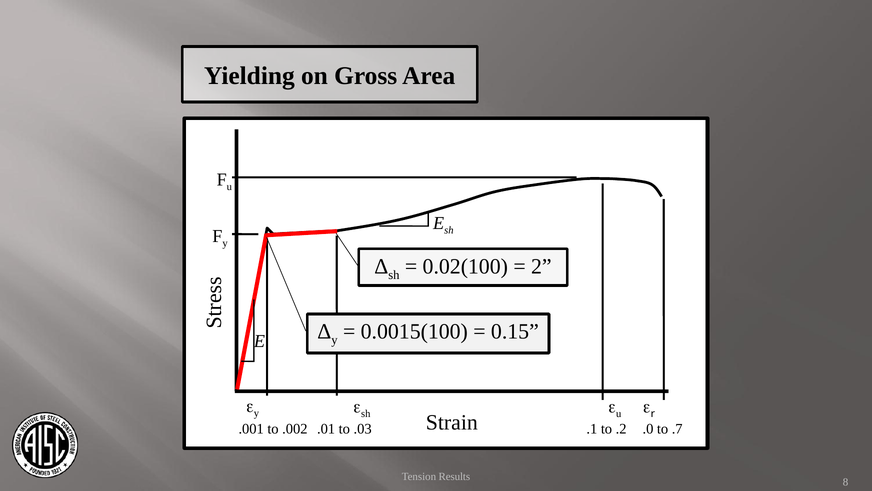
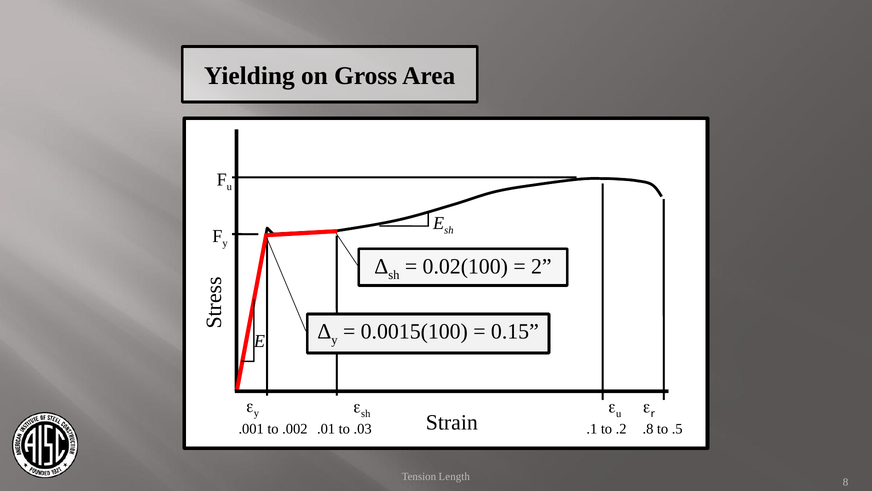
.0: .0 -> .8 (648, 429)
.7: .7 -> .5 (677, 429)
Results: Results -> Length (454, 476)
